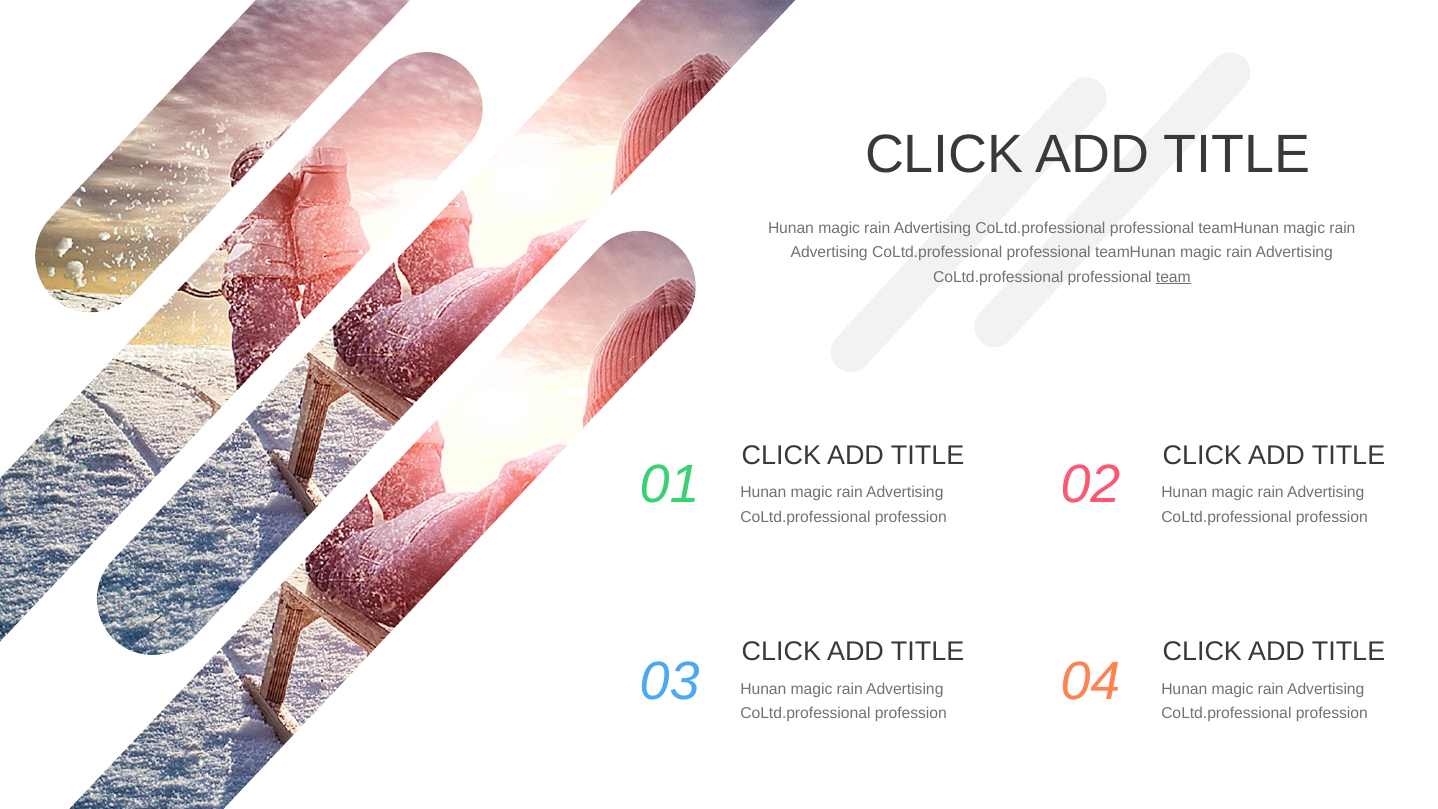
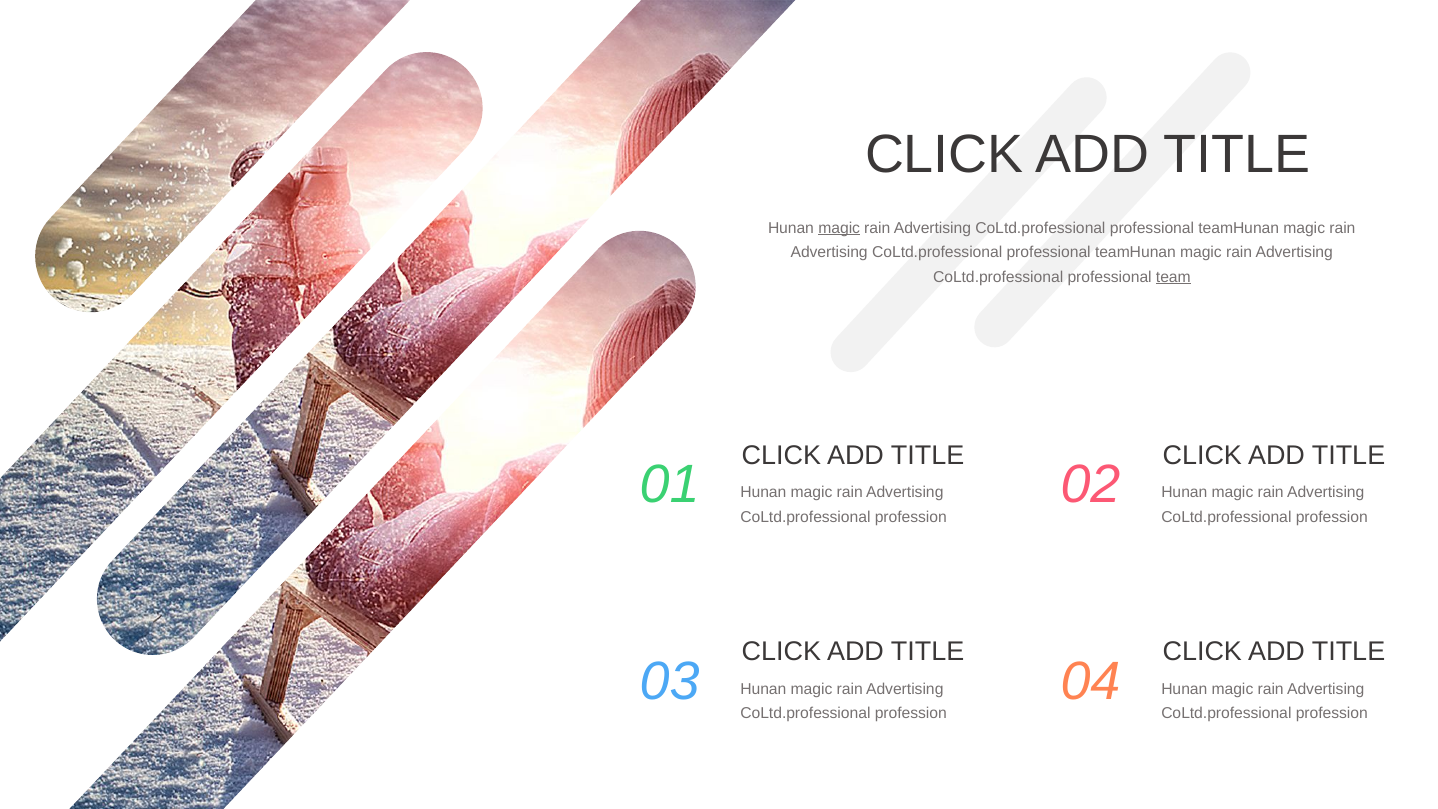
magic underline: none -> present (839, 228)
